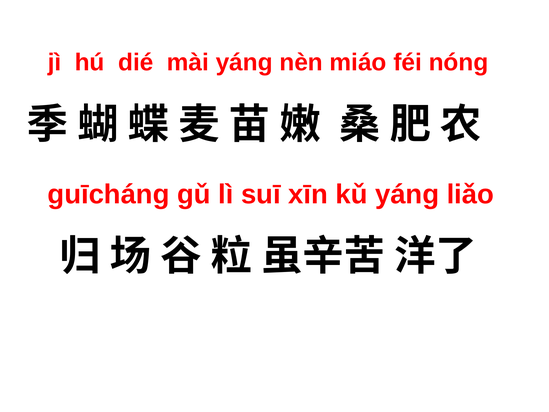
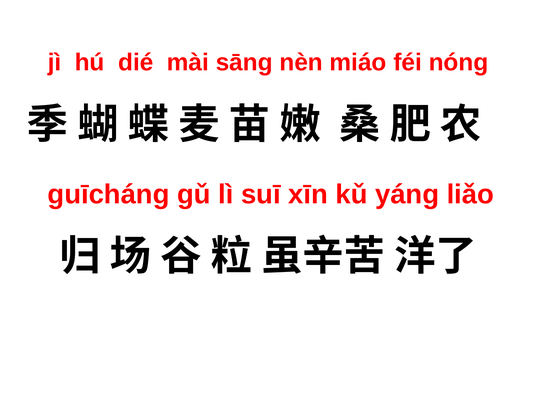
mài yáng: yáng -> sāng (244, 62)
